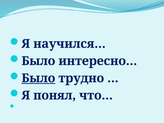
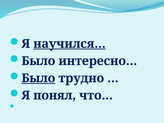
научился… underline: none -> present (69, 44)
